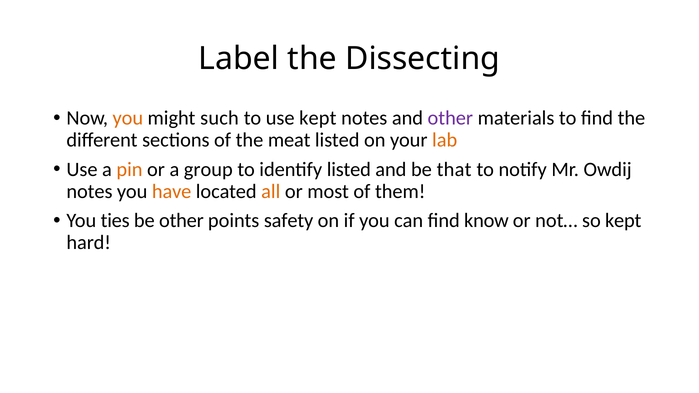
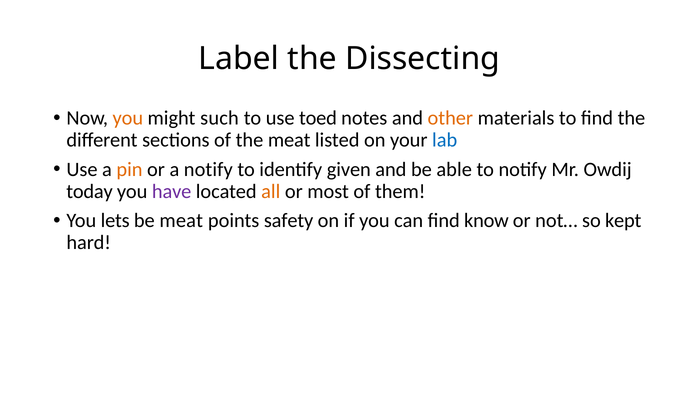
use kept: kept -> toed (318, 118)
other colour: purple -> orange (450, 118)
lab colour: orange -> blue (445, 140)
a group: group -> notify (208, 170)
identify listed: listed -> given (349, 170)
that: that -> able (454, 170)
notes: notes -> today (90, 192)
have colour: orange -> purple (172, 192)
ties: ties -> lets (115, 221)
be other: other -> meat (181, 221)
